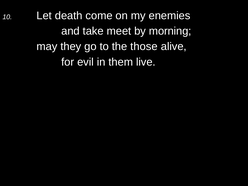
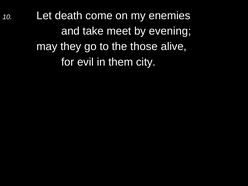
morning: morning -> evening (170, 31)
live: live -> city (146, 62)
